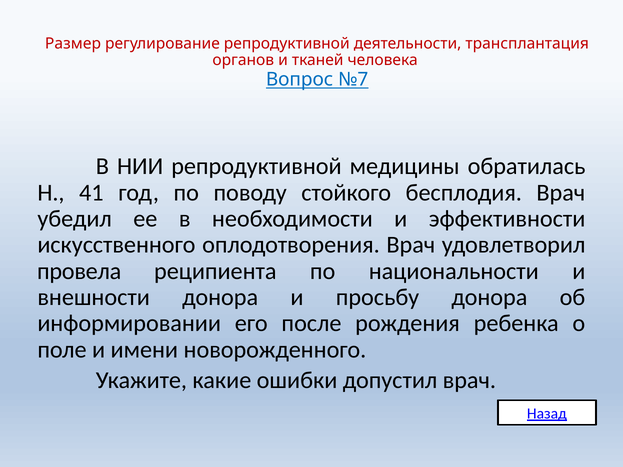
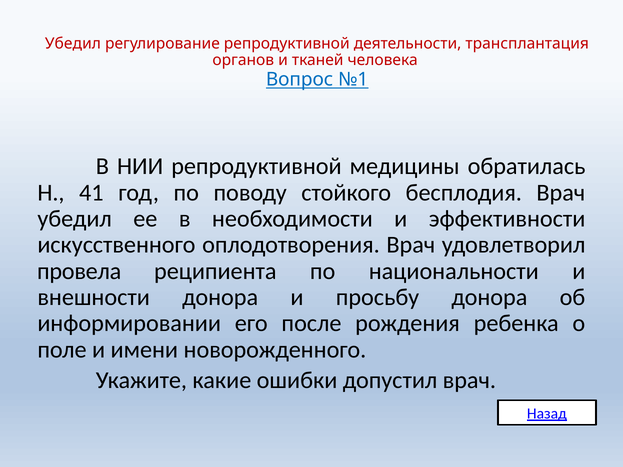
Размер: Размер -> Убедил (73, 44)
№7: №7 -> №1 (353, 79)
